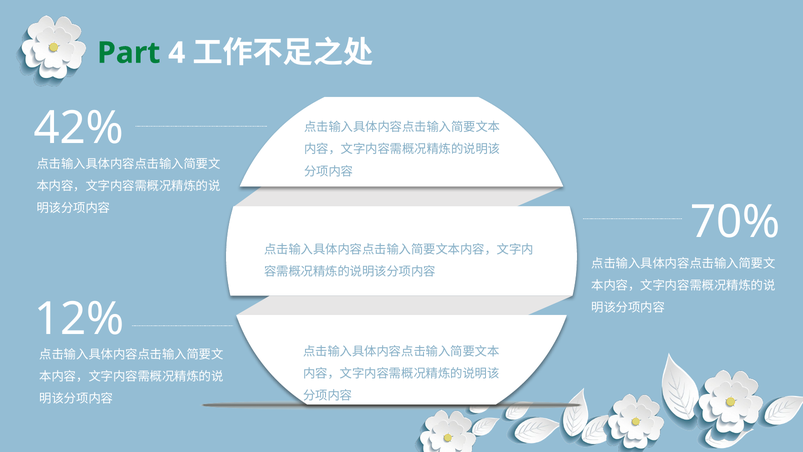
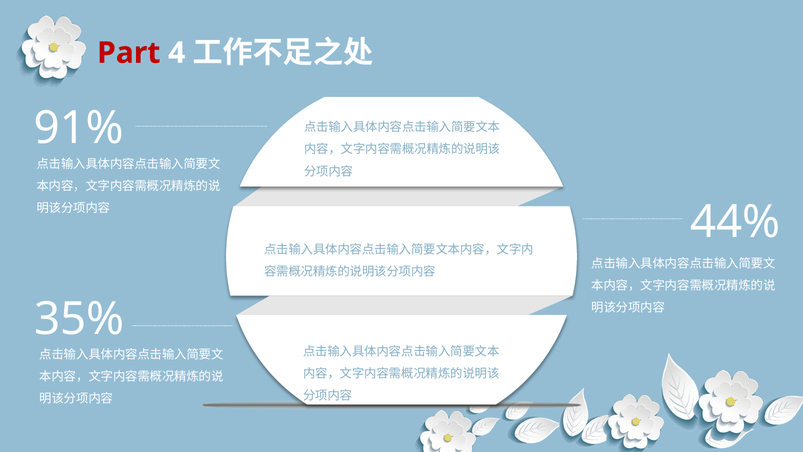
Part colour: green -> red (129, 53)
42%: 42% -> 91% (79, 128)
70%: 70% -> 44% (735, 222)
12%: 12% -> 35% (79, 319)
